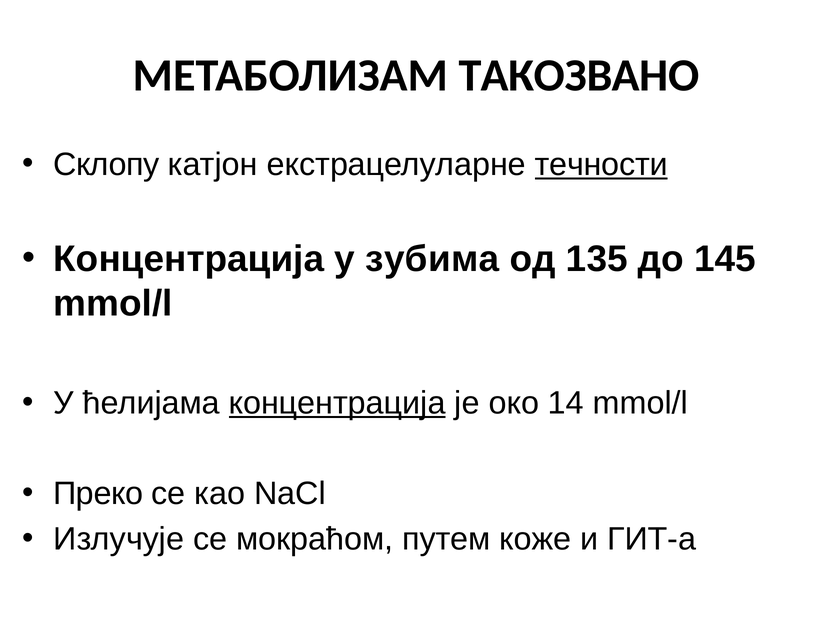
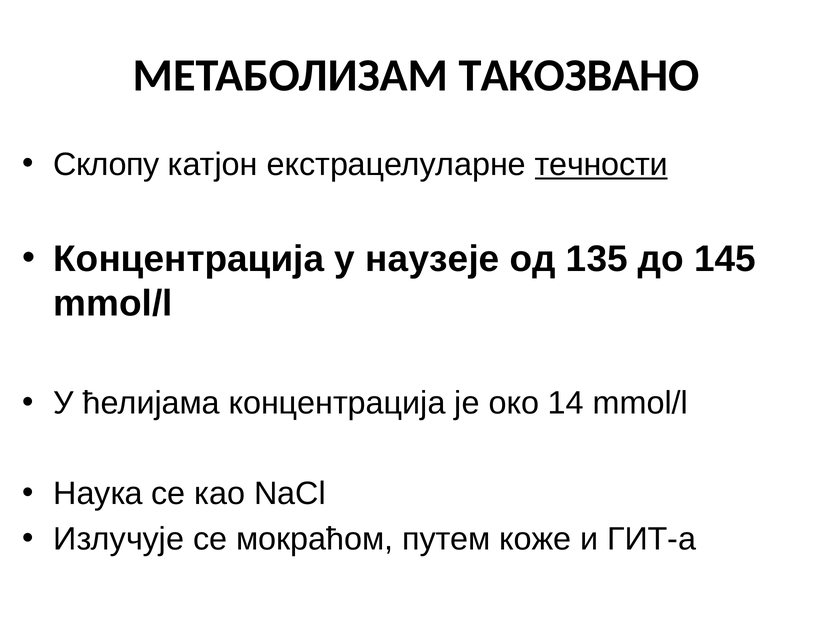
зубима: зубима -> наузеје (432, 259)
концентрација underline: present -> none (337, 403)
Преко: Преко -> Наука (98, 494)
